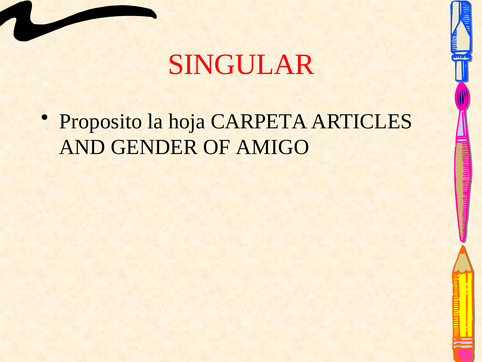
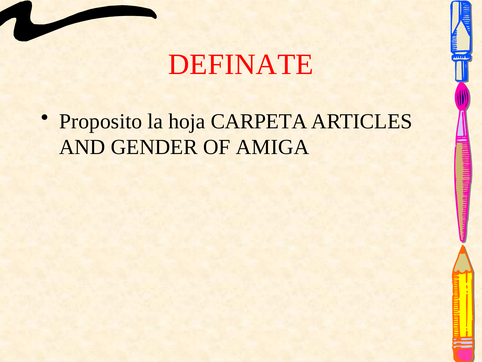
SINGULAR: SINGULAR -> DEFINATE (241, 64)
AMIGO: AMIGO -> AMIGA (273, 147)
